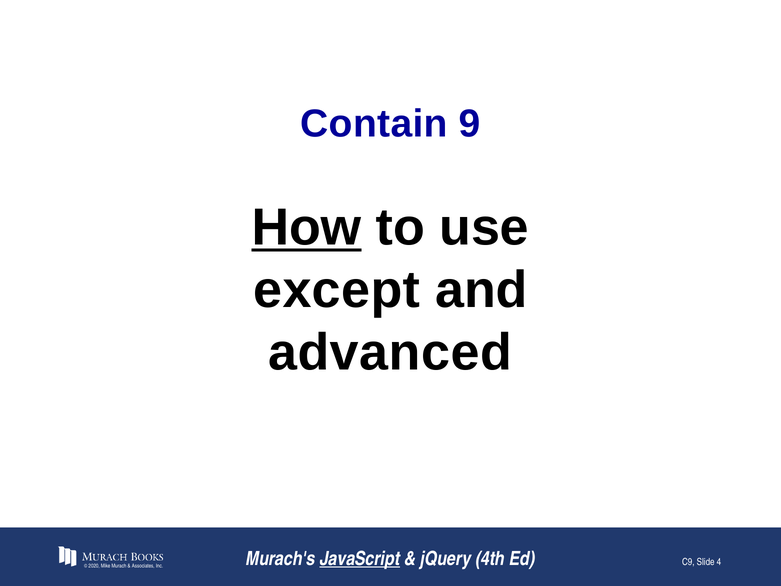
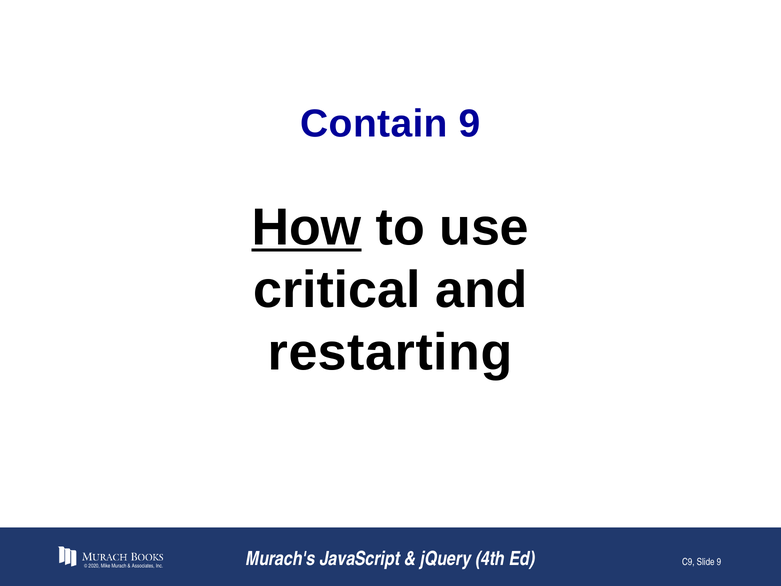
except: except -> critical (337, 290)
advanced: advanced -> restarting (390, 352)
JavaScript underline: present -> none (360, 558)
Slide 4: 4 -> 9 (719, 562)
